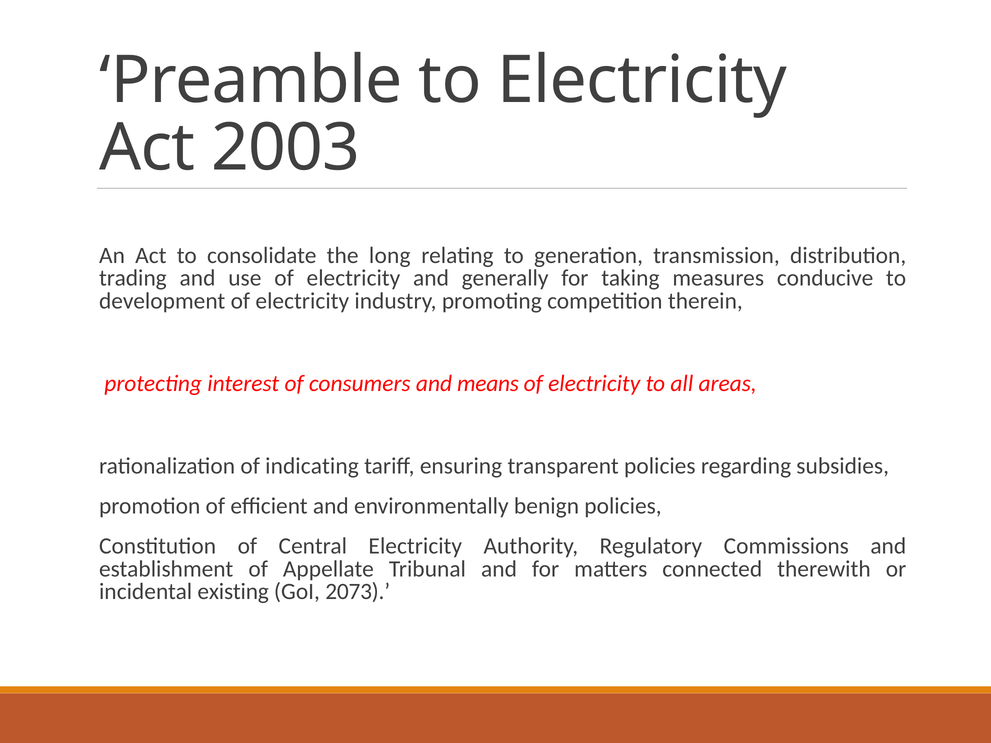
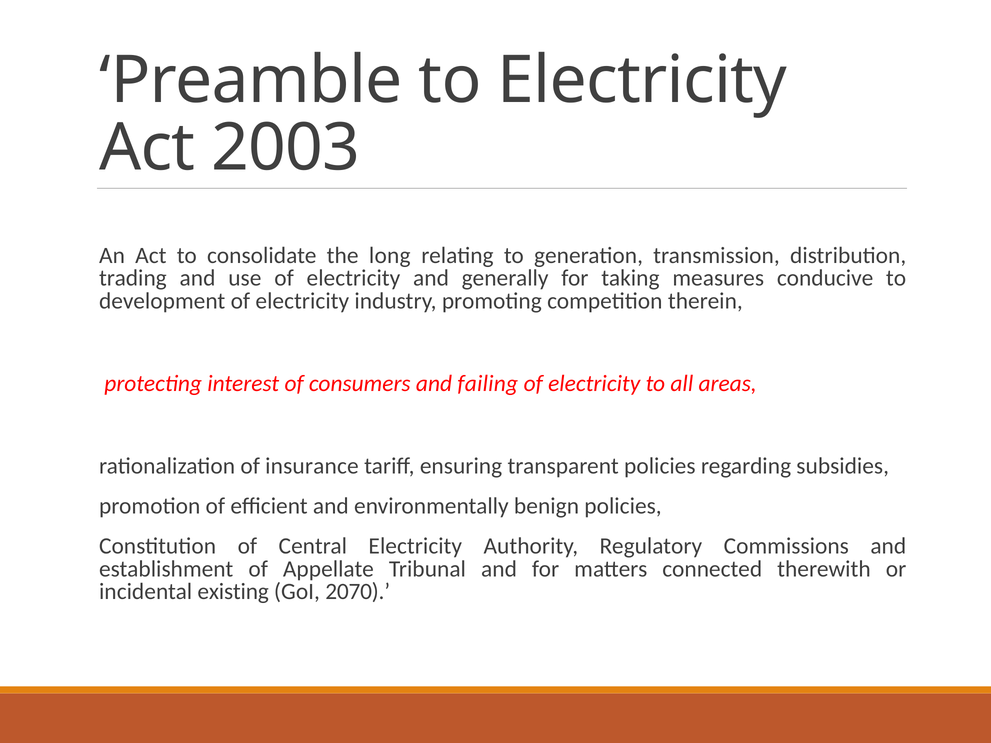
means: means -> failing (488, 384)
indicating: indicating -> insurance (312, 466)
2073: 2073 -> 2070 (358, 592)
